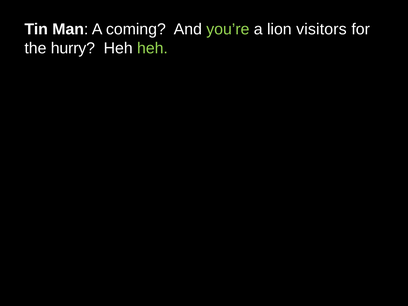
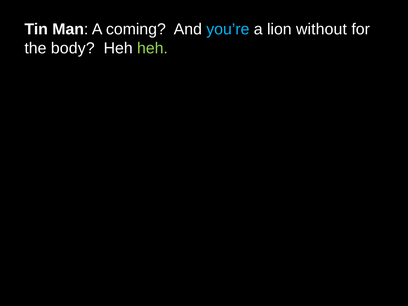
you’re colour: light green -> light blue (228, 29)
visitors: visitors -> without (321, 29)
hurry: hurry -> body (73, 48)
